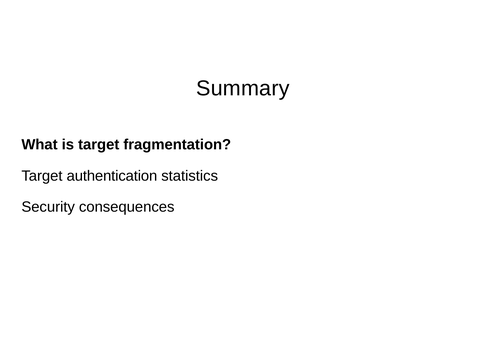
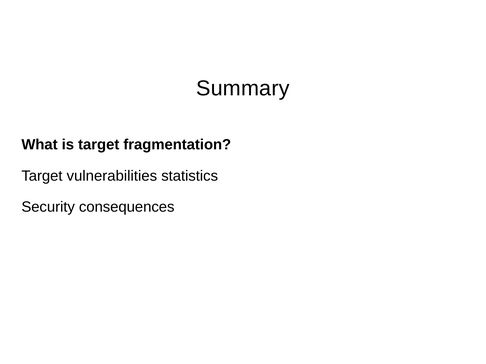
authentication: authentication -> vulnerabilities (112, 176)
